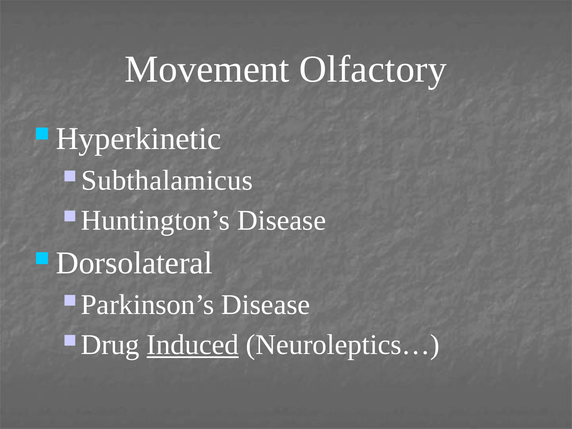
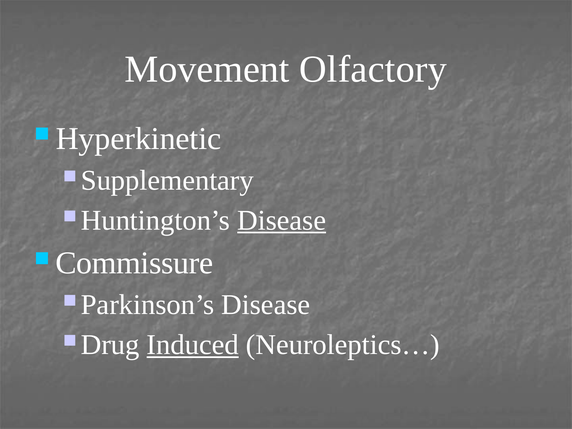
Subthalamicus: Subthalamicus -> Supplementary (167, 180)
Disease underline: none -> present (282, 220)
Dorsolateral: Dorsolateral -> Commissure (134, 263)
